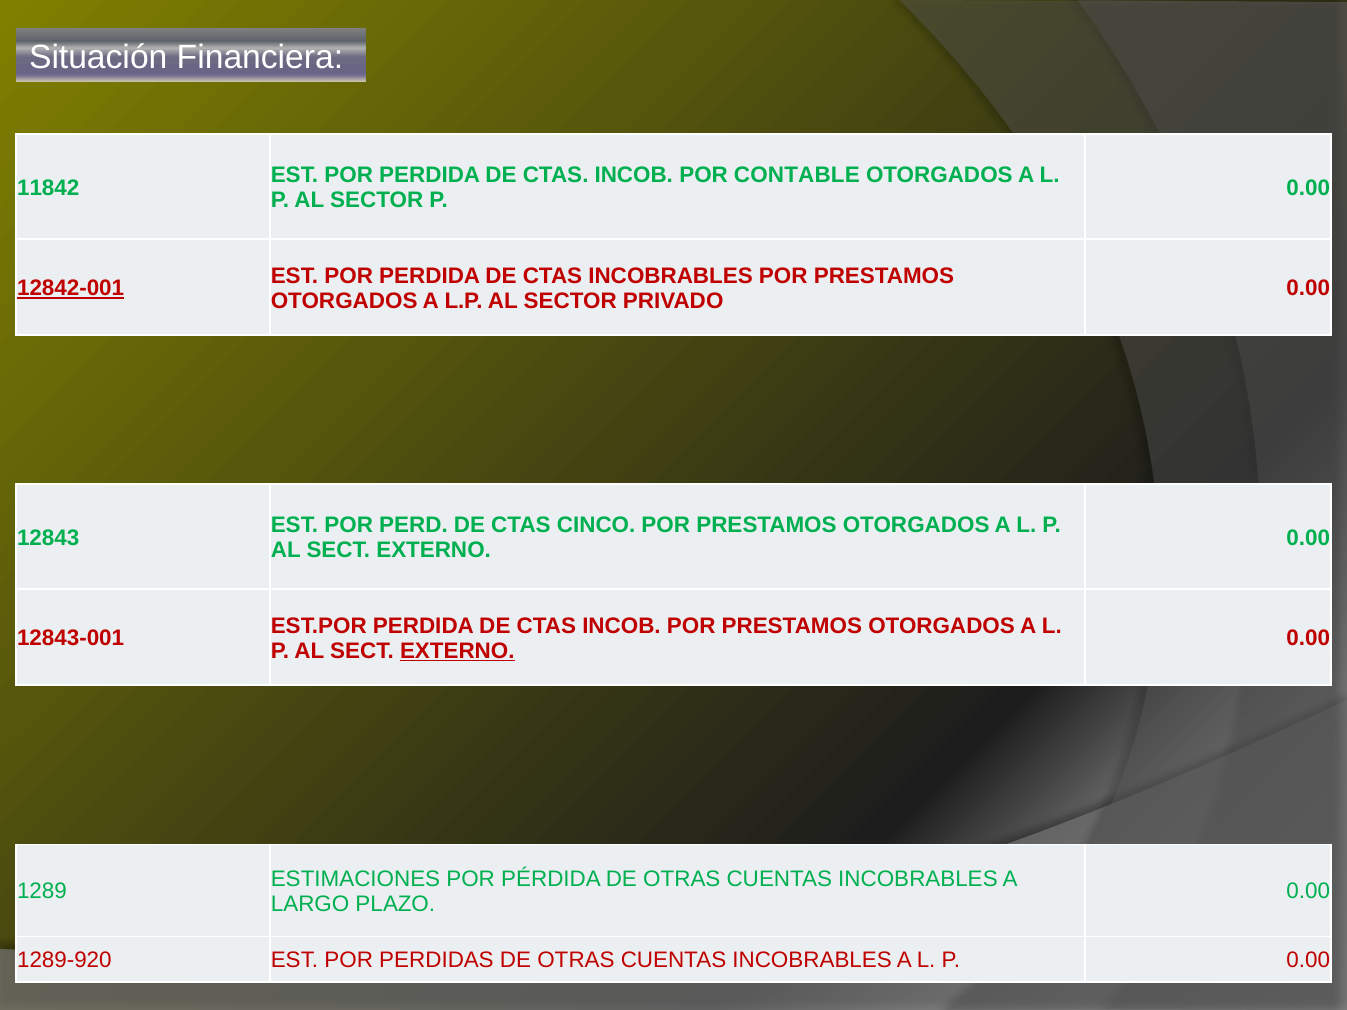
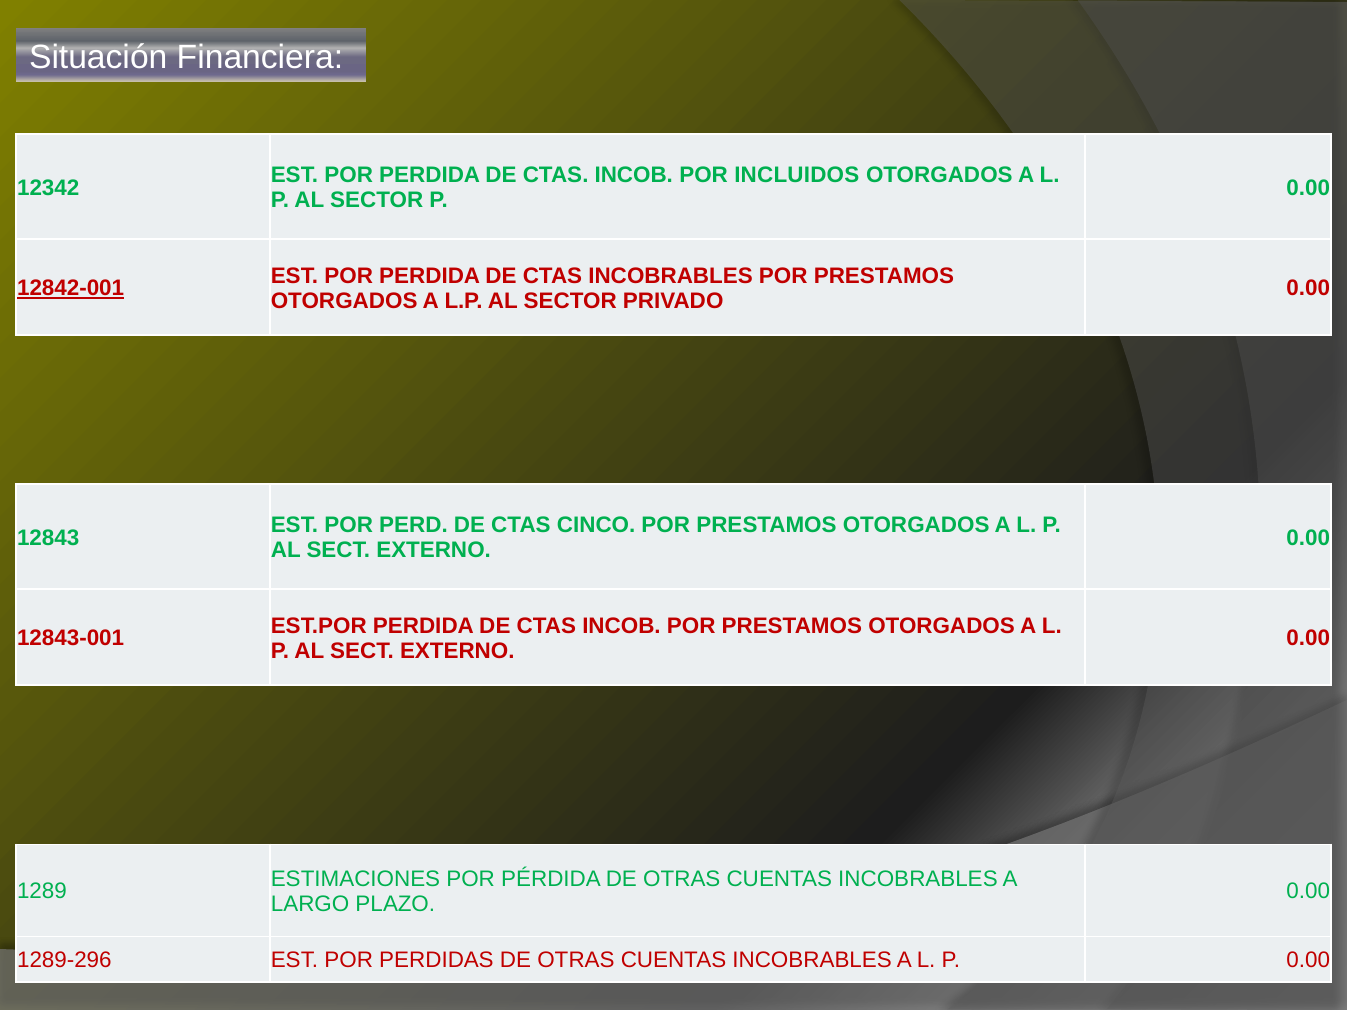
CONTABLE: CONTABLE -> INCLUIDOS (797, 175)
11842: 11842 -> 12342 (48, 188)
EXTERNO underline: present -> none (457, 651)
1289-920: 1289-920 -> 1289-296 (64, 961)
